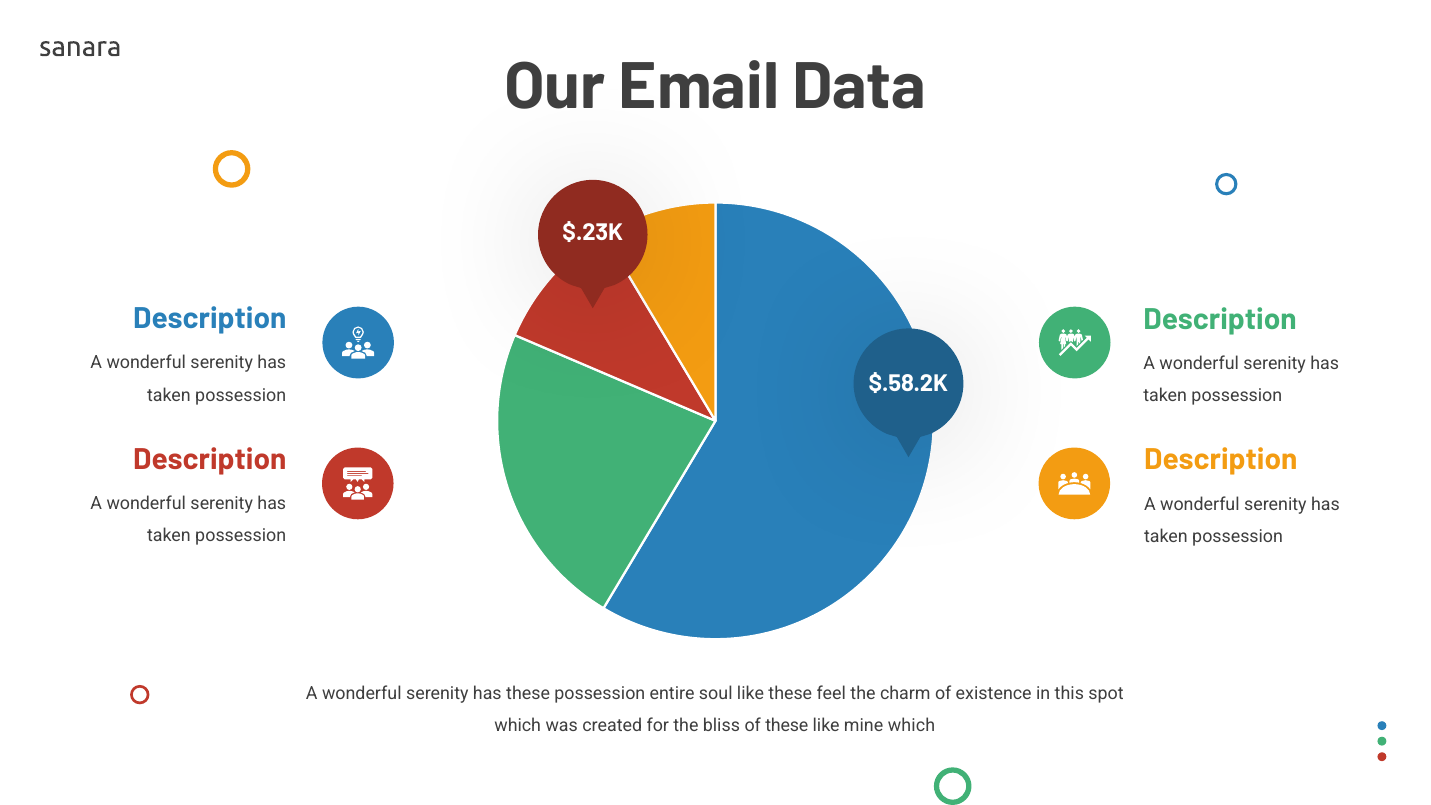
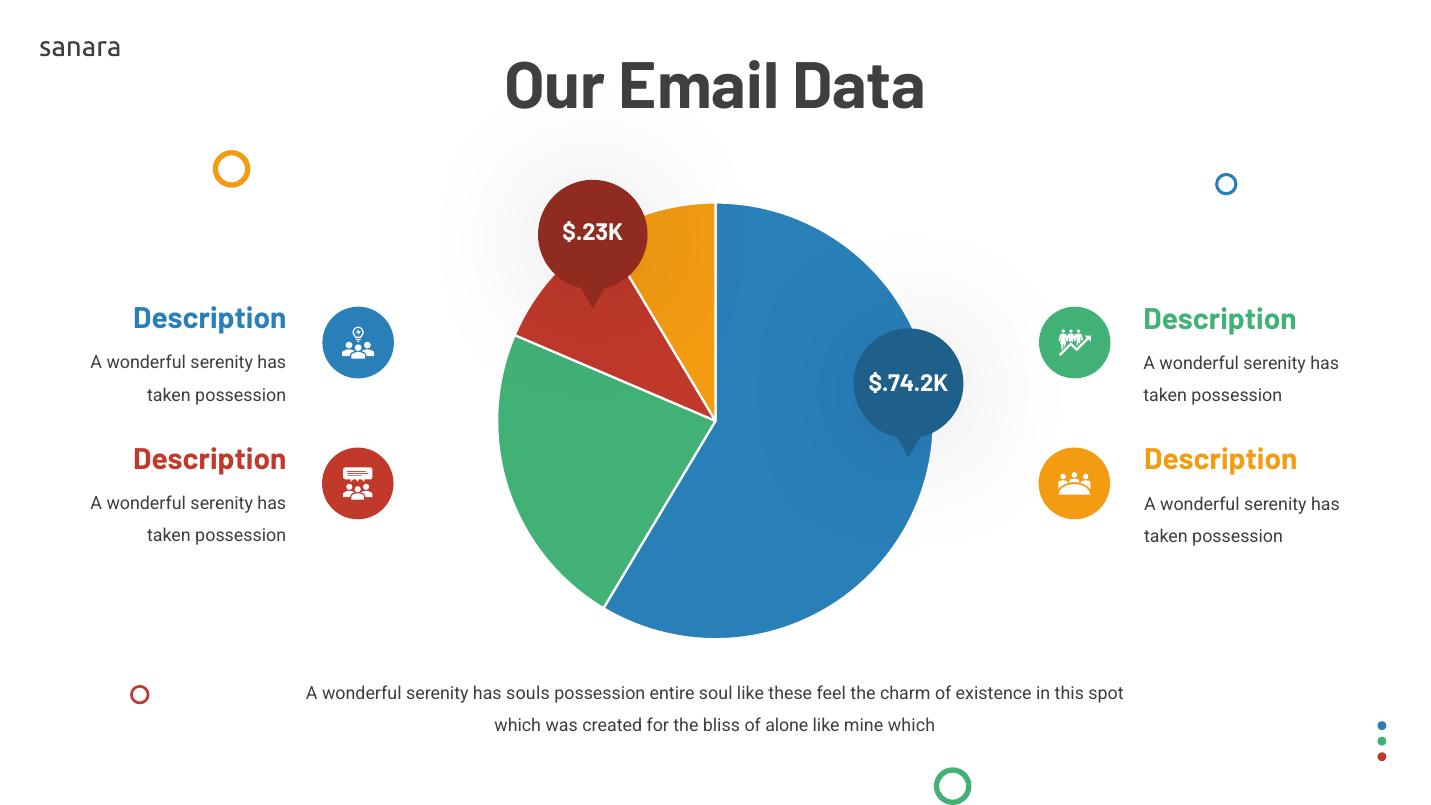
$.58.2K: $.58.2K -> $.74.2K (908, 383)
has these: these -> souls (528, 693)
of these: these -> alone (787, 725)
